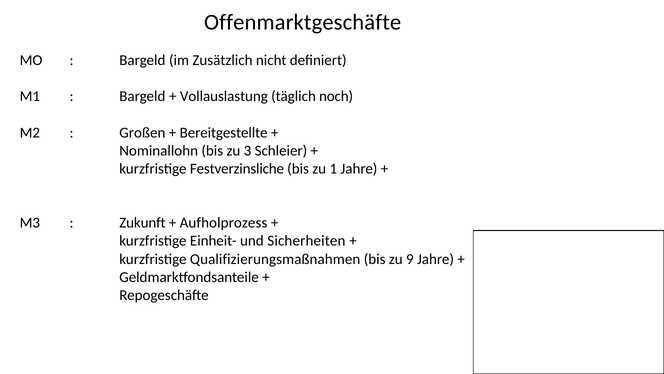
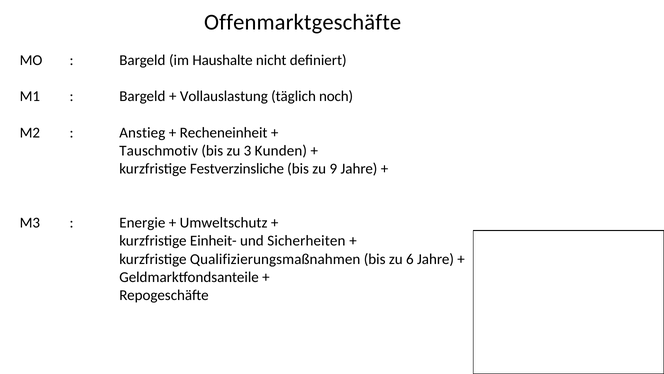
Zusätzlich: Zusätzlich -> Haushalte (223, 60)
Großen: Großen -> Anstieg (142, 132)
Bereitgestellte: Bereitgestellte -> Recheneinheit (224, 132)
Nominallohn: Nominallohn -> Tauschmotiv (159, 150)
Schleier: Schleier -> Kunden (281, 150)
1: 1 -> 9 (333, 169)
Zukunft: Zukunft -> Energie (142, 223)
Aufholprozess: Aufholprozess -> Umweltschutz (224, 223)
9: 9 -> 6 (410, 259)
